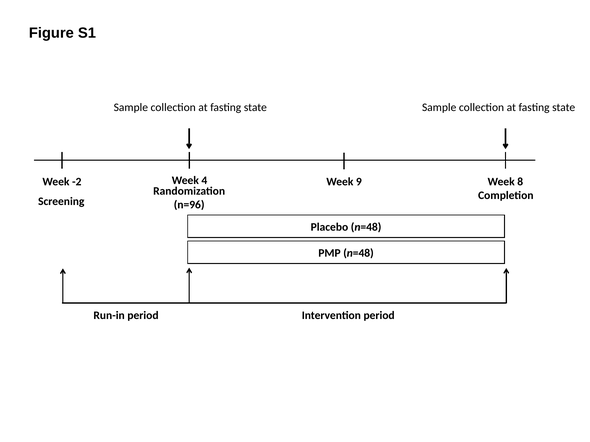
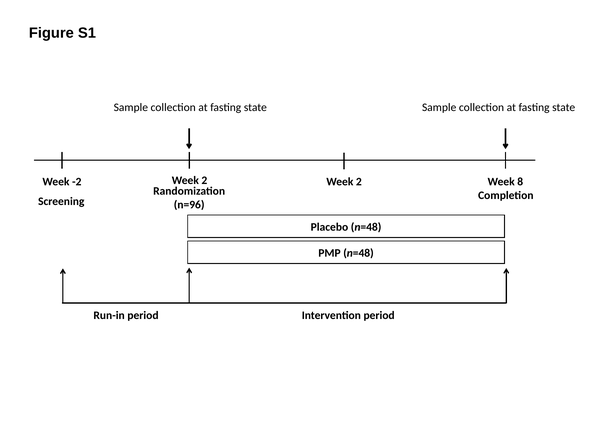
-2 Week 4: 4 -> 2 (204, 181)
9: 9 -> 2 (359, 182)
